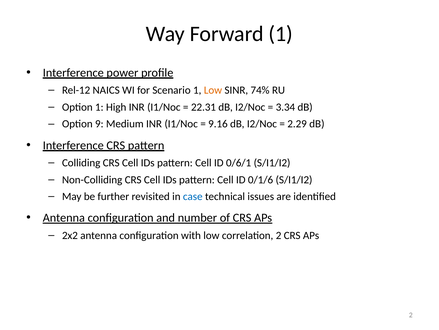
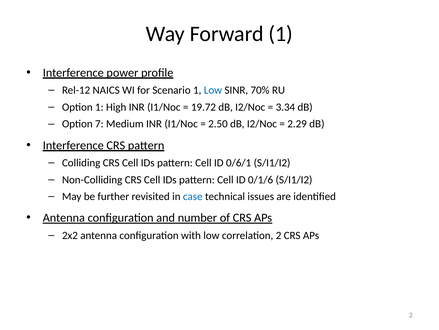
Low colour: orange -> blue (213, 90)
74%: 74% -> 70% (260, 90)
22.31: 22.31 -> 19.72 (203, 107)
9: 9 -> 7 (99, 124)
9.16: 9.16 -> 2.50 (218, 124)
